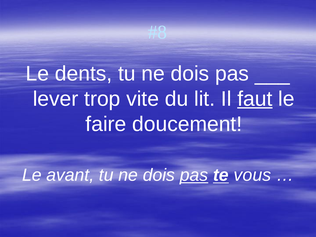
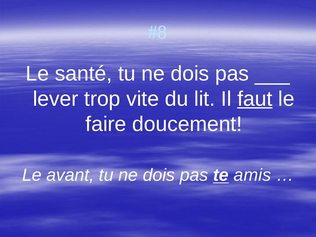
dents: dents -> santé (84, 74)
pas underline: present -> none (194, 175)
vous: vous -> amis (252, 175)
